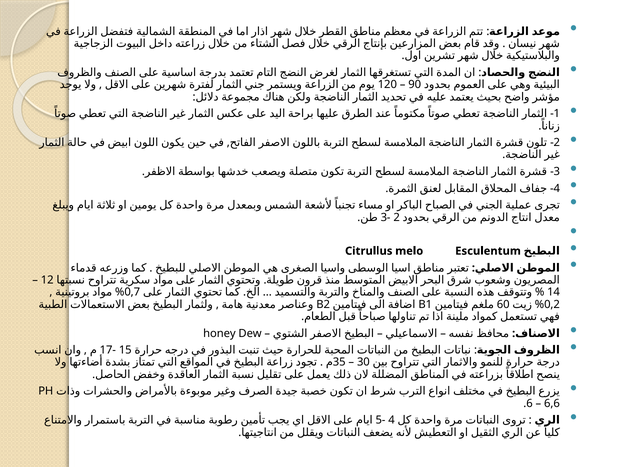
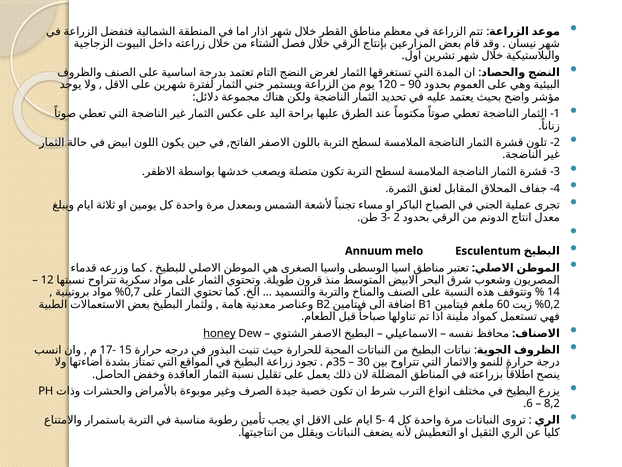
Citrullus: Citrullus -> Annuum (369, 251)
honey underline: none -> present (219, 333)
6,6: 6,6 -> 8,2 (552, 403)
